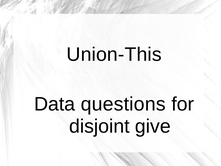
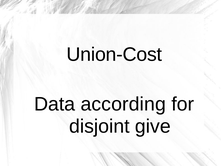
Union-This: Union-This -> Union-Cost (114, 54)
questions: questions -> according (123, 104)
